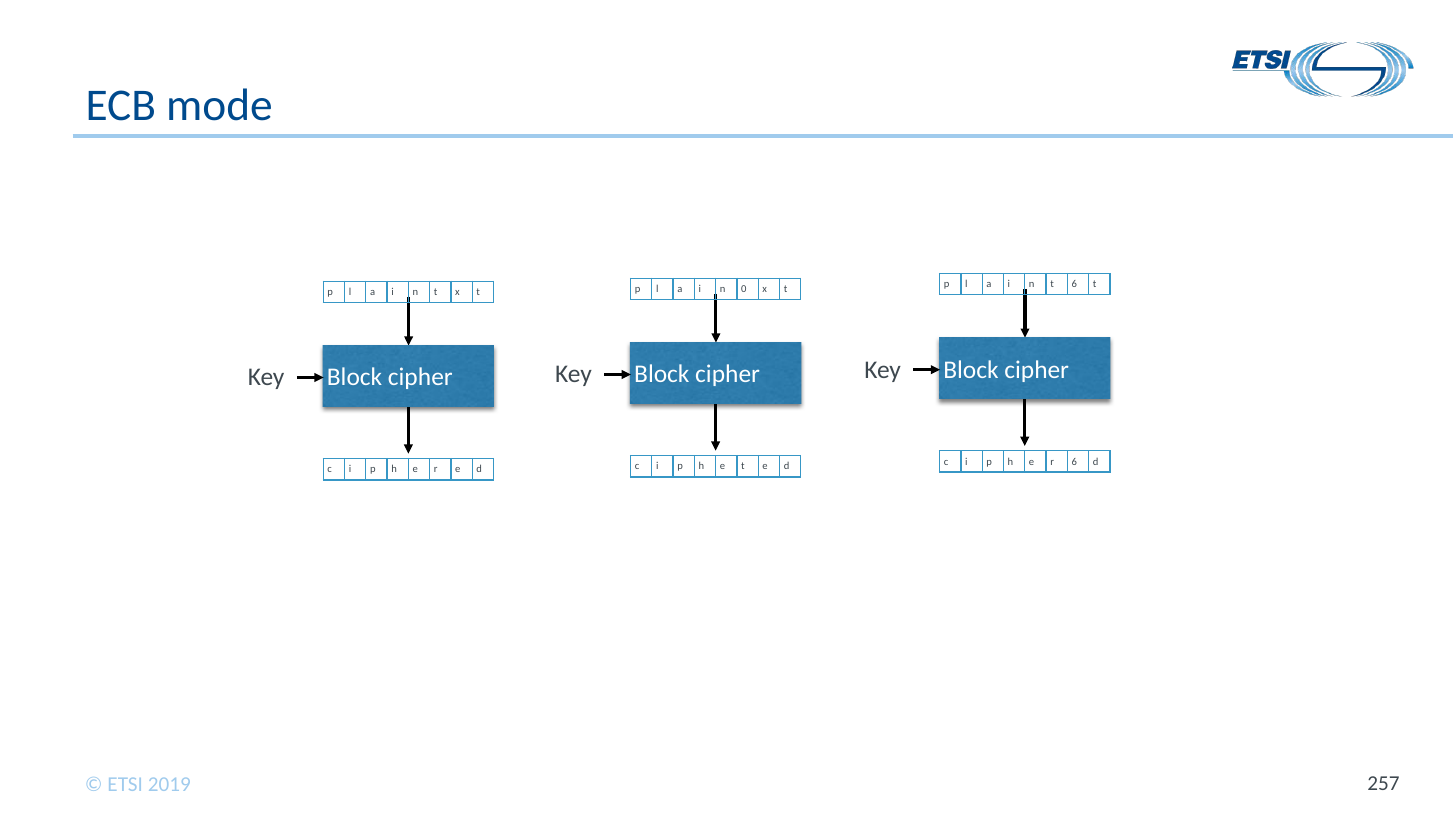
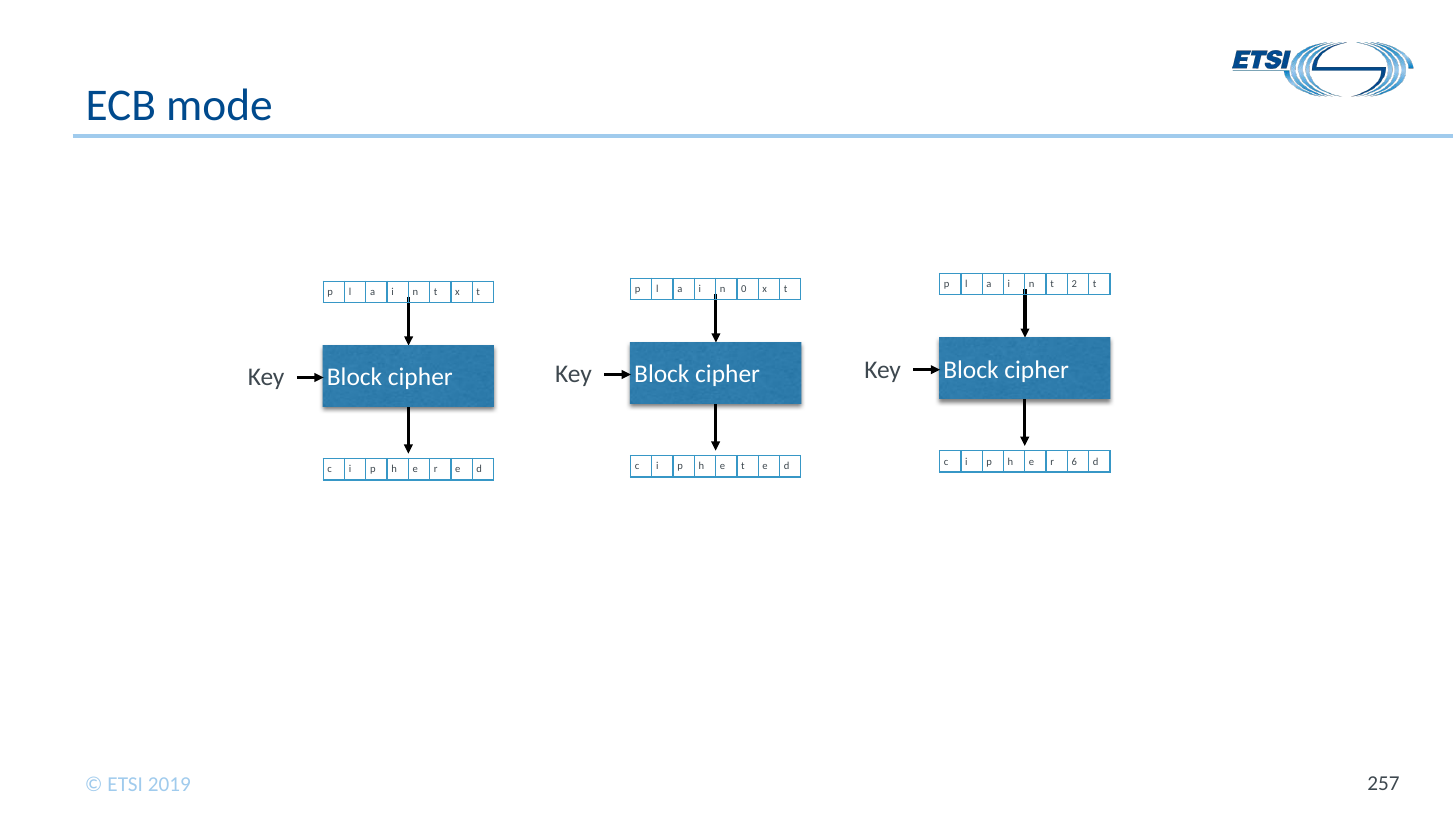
t 6: 6 -> 2 (1074, 284)
